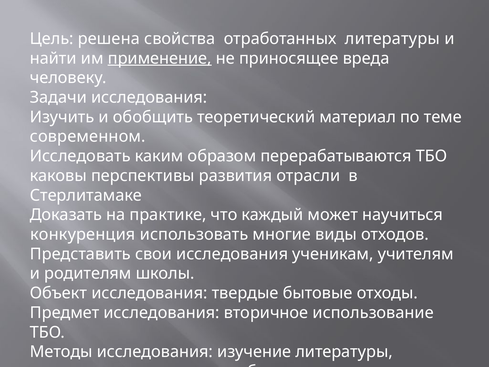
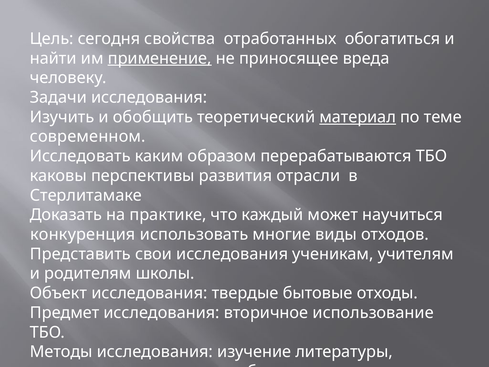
решена: решена -> сегодня (109, 39)
отработанных литературы: литературы -> обогатиться (393, 39)
материал underline: none -> present (358, 117)
